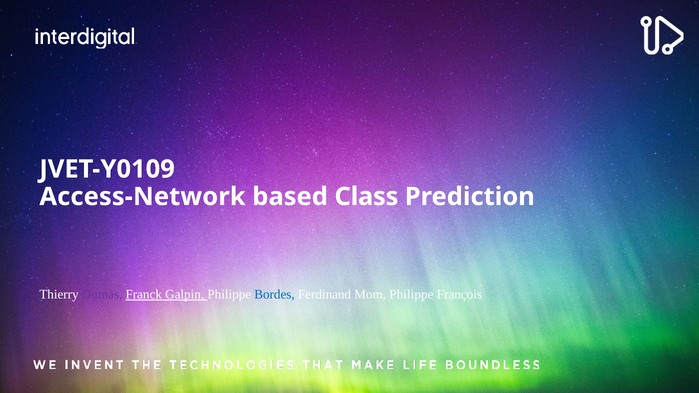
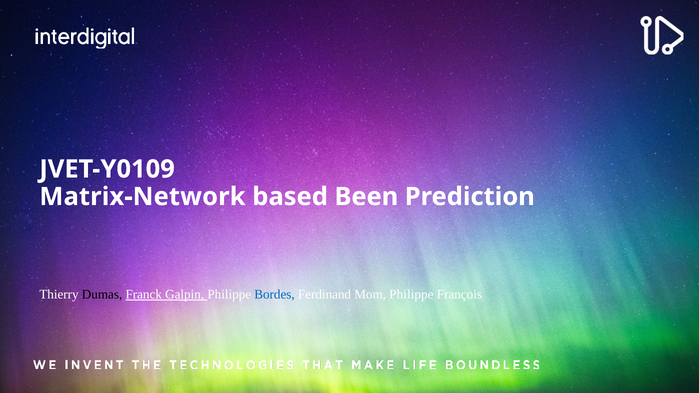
Access-Network: Access-Network -> Matrix-Network (142, 197)
Class: Class -> Been (366, 197)
Dumas colour: purple -> black (102, 294)
